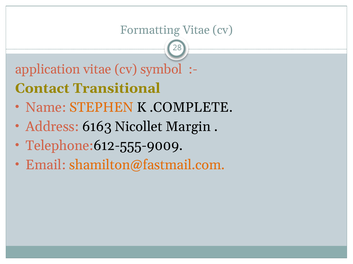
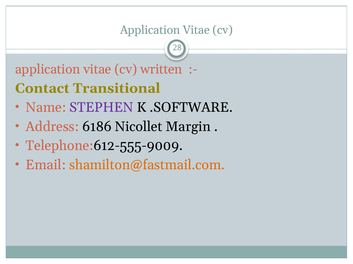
Formatting: Formatting -> Application (150, 30)
symbol: symbol -> written (161, 70)
STEPHEN colour: orange -> purple (101, 108)
.COMPLETE: .COMPLETE -> .SOFTWARE (191, 108)
6163: 6163 -> 6186 (97, 127)
